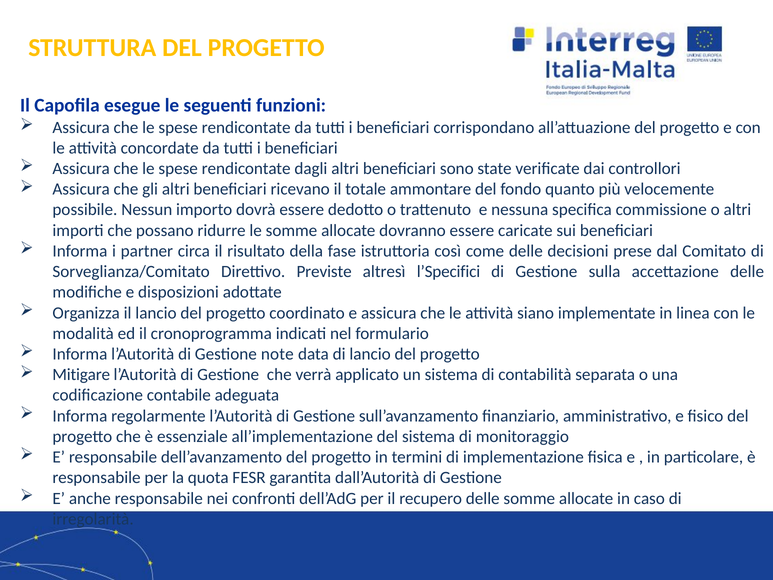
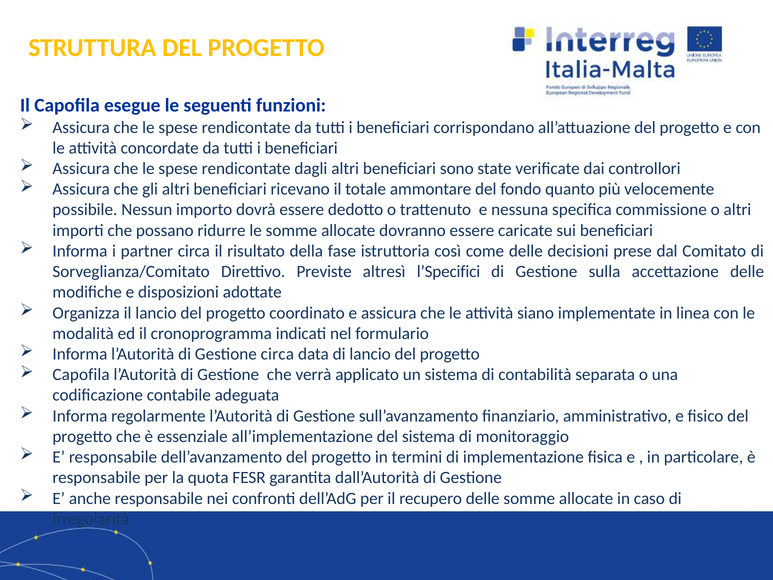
Gestione note: note -> circa (277, 354)
Mitigare: Mitigare -> Capofila (81, 375)
